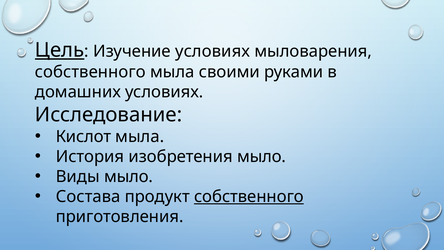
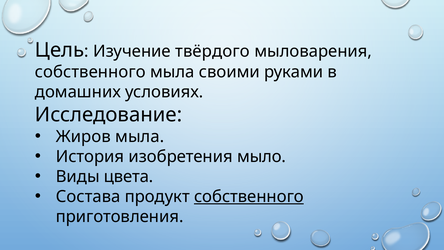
Цель underline: present -> none (60, 50)
Изучение условиях: условиях -> твёрдого (212, 51)
Кислот: Кислот -> Жиров (83, 136)
Виды мыло: мыло -> цвета (129, 176)
